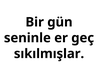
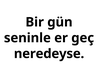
sıkılmışlar: sıkılmışlar -> neredeyse (49, 53)
